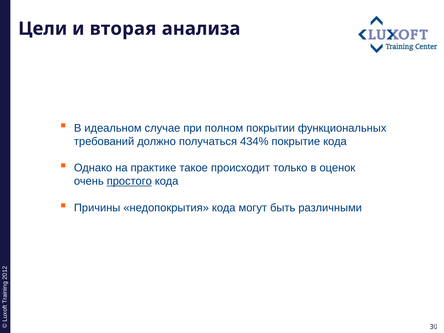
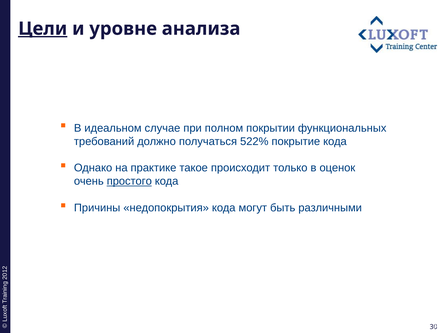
Цели underline: none -> present (43, 29)
вторая: вторая -> уровне (123, 29)
434%: 434% -> 522% (254, 141)
